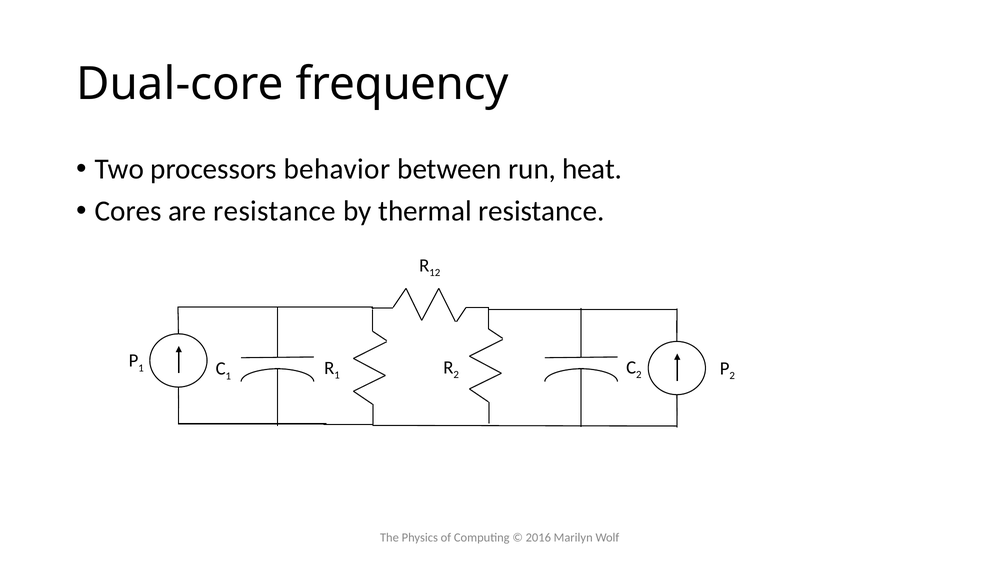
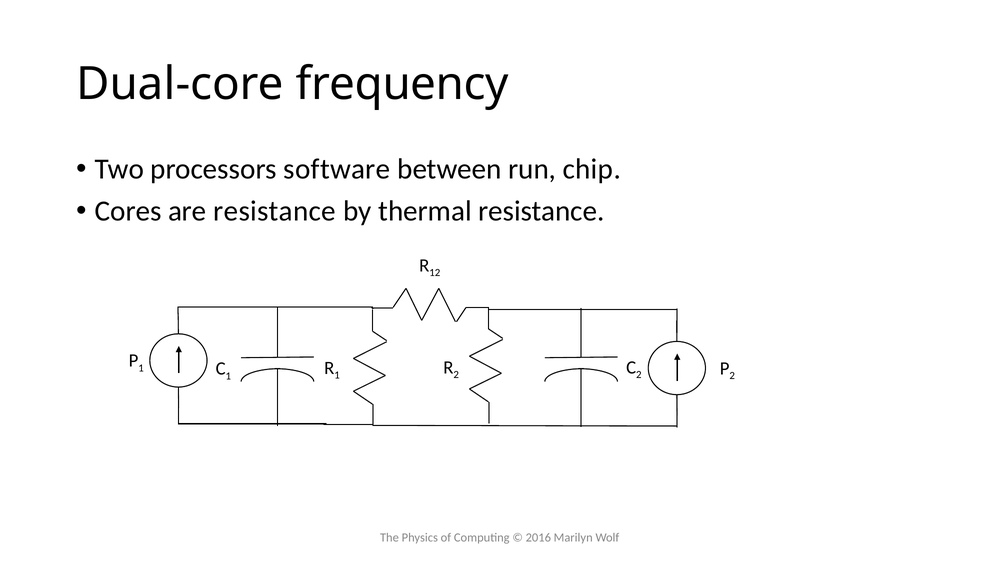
behavior: behavior -> software (337, 169)
heat: heat -> chip (592, 169)
